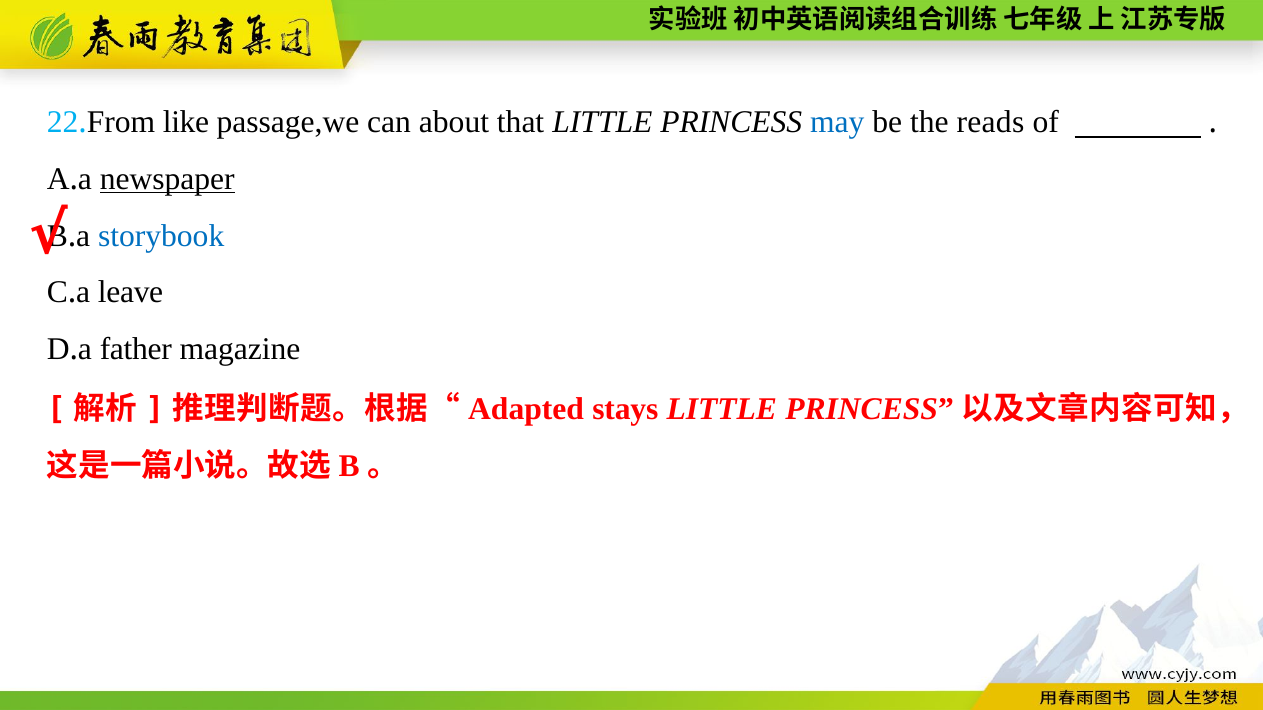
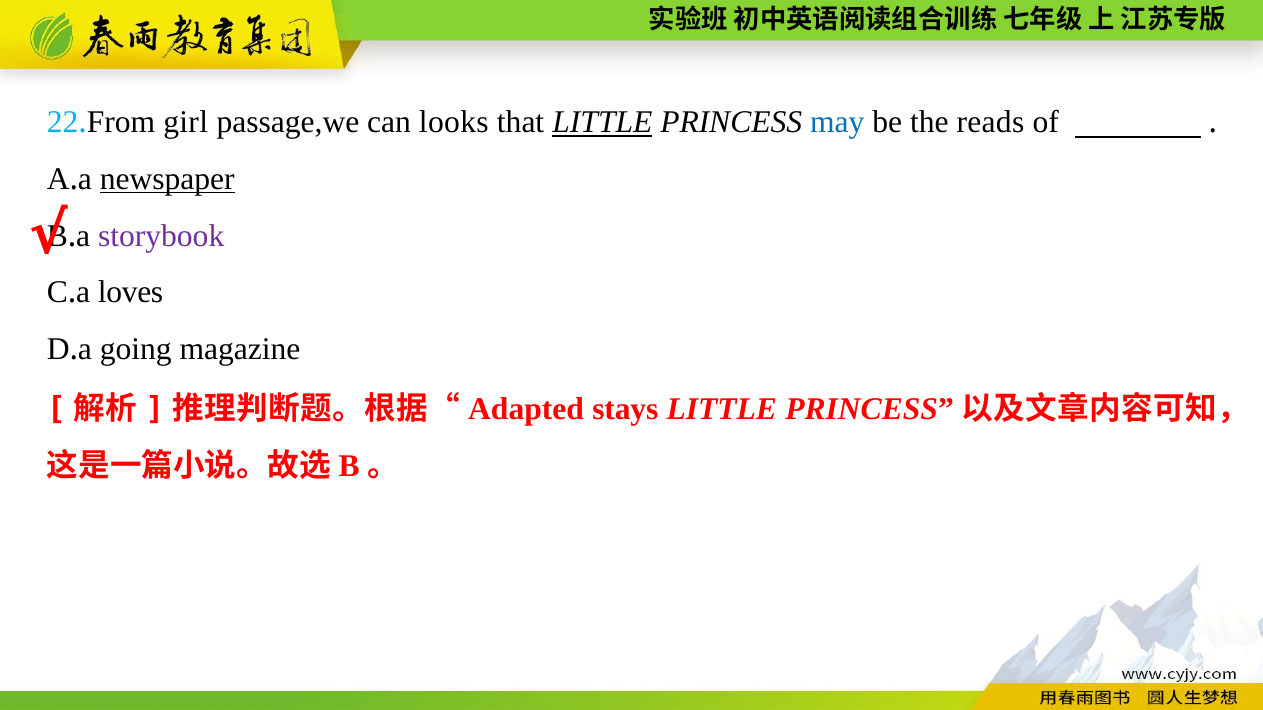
like: like -> girl (186, 122)
about: about -> looks (454, 122)
LITTLE underline: none -> present (602, 122)
storybook colour: blue -> purple (161, 236)
leave: leave -> loves (131, 293)
father: father -> going (136, 350)
